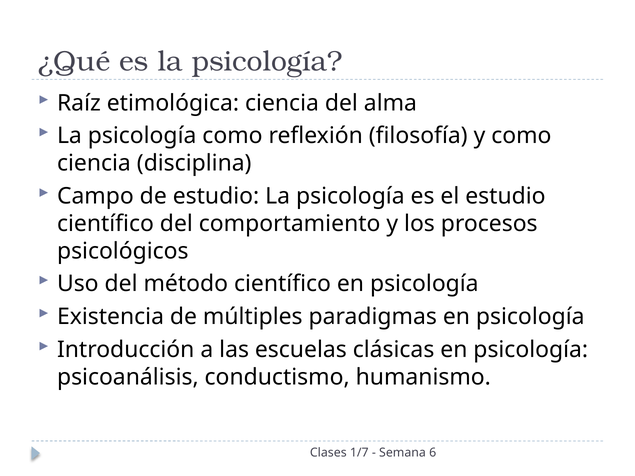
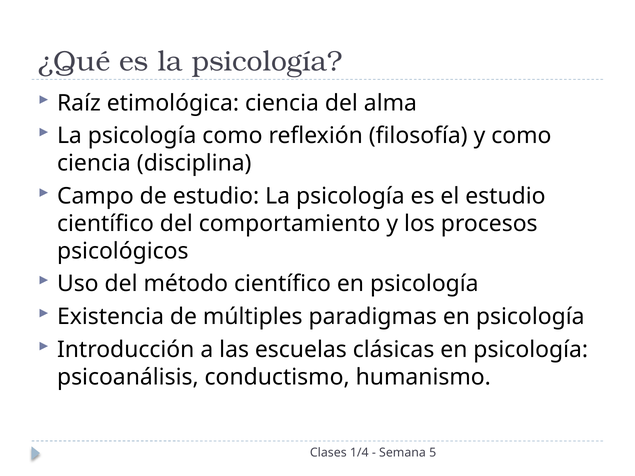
1/7: 1/7 -> 1/4 (359, 453)
6: 6 -> 5 (433, 453)
